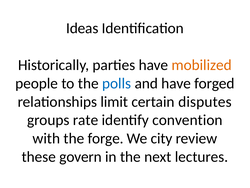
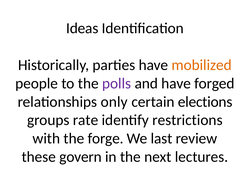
polls colour: blue -> purple (117, 83)
limit: limit -> only (114, 101)
disputes: disputes -> elections (205, 101)
convention: convention -> restrictions (187, 120)
city: city -> last (162, 138)
